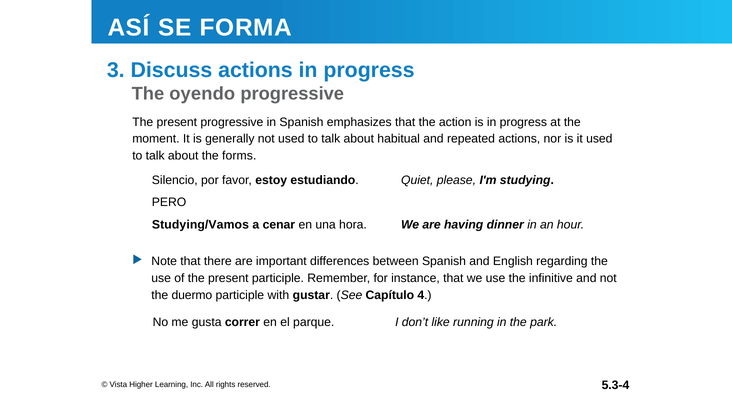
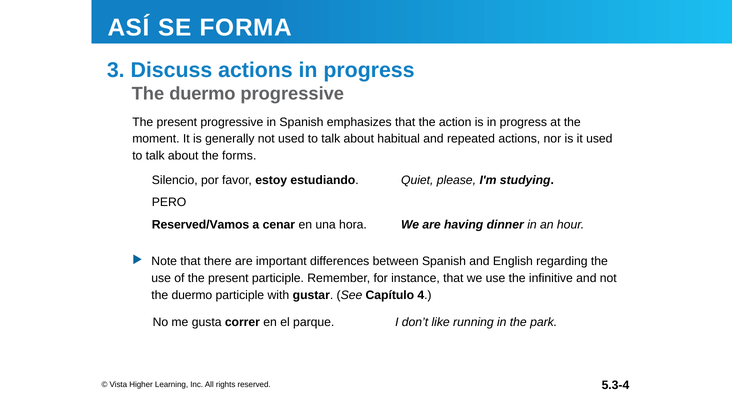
oyendo: oyendo -> duermo (202, 94)
Studying/Vamos: Studying/Vamos -> Reserved/Vamos (201, 225)
